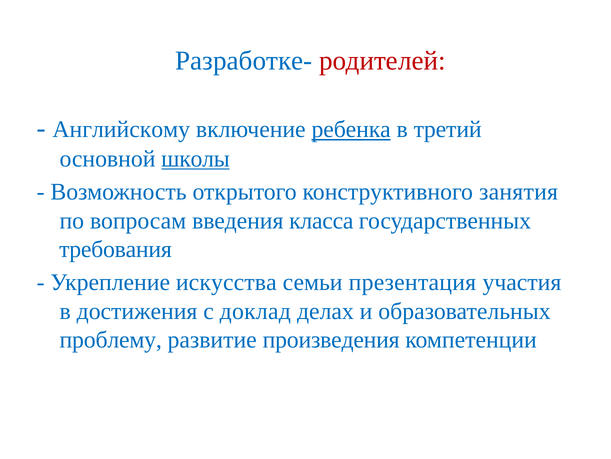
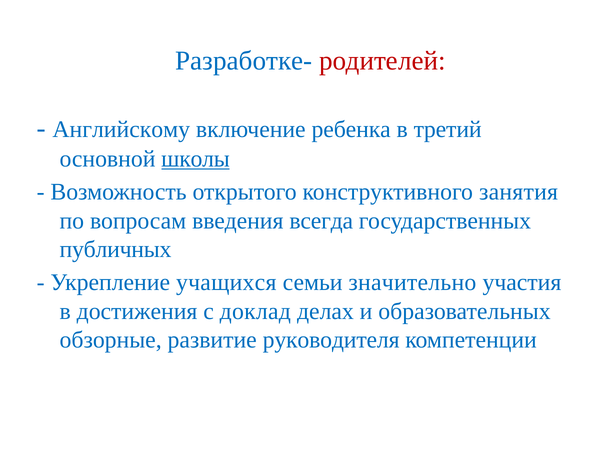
ребенка underline: present -> none (351, 129)
класса: класса -> всегда (321, 220)
требования: требования -> публичных (115, 249)
искусства: искусства -> учащихся (226, 282)
презентация: презентация -> значительно (412, 282)
проблему: проблему -> обзорные (111, 339)
произведения: произведения -> руководителя (331, 339)
